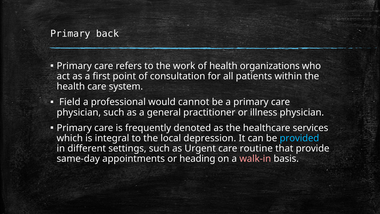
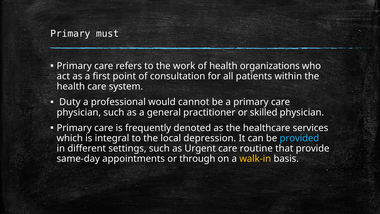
back: back -> must (107, 34)
Field: Field -> Duty (70, 102)
illness: illness -> skilled (264, 112)
heading: heading -> through (197, 159)
walk-in colour: pink -> yellow (255, 159)
